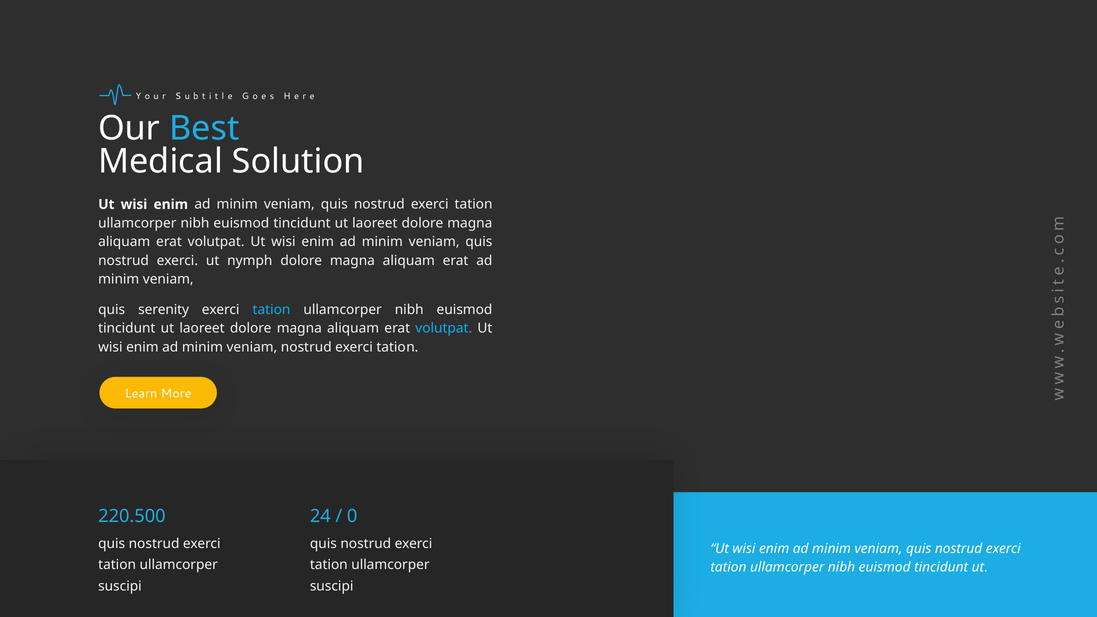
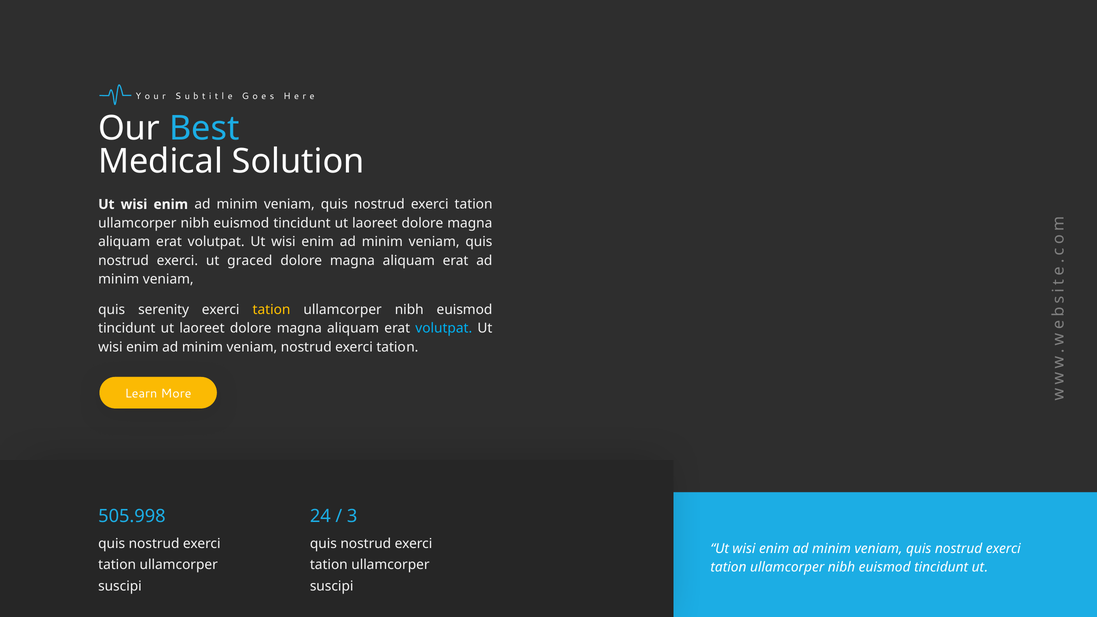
nymph: nymph -> graced (250, 261)
tation colour: light blue -> yellow (272, 310)
220.500: 220.500 -> 505.998 (132, 516)
0: 0 -> 3 (352, 516)
